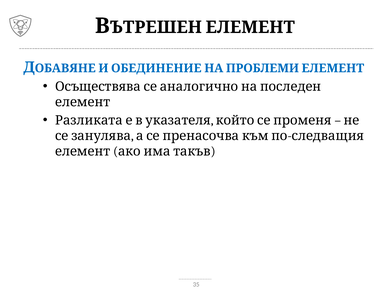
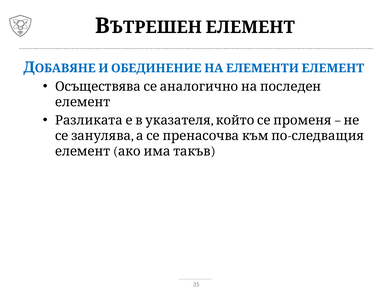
ПРОБЛЕМИ: ПРОБЛЕМИ -> ЕЛЕМЕНТИ (262, 68)
